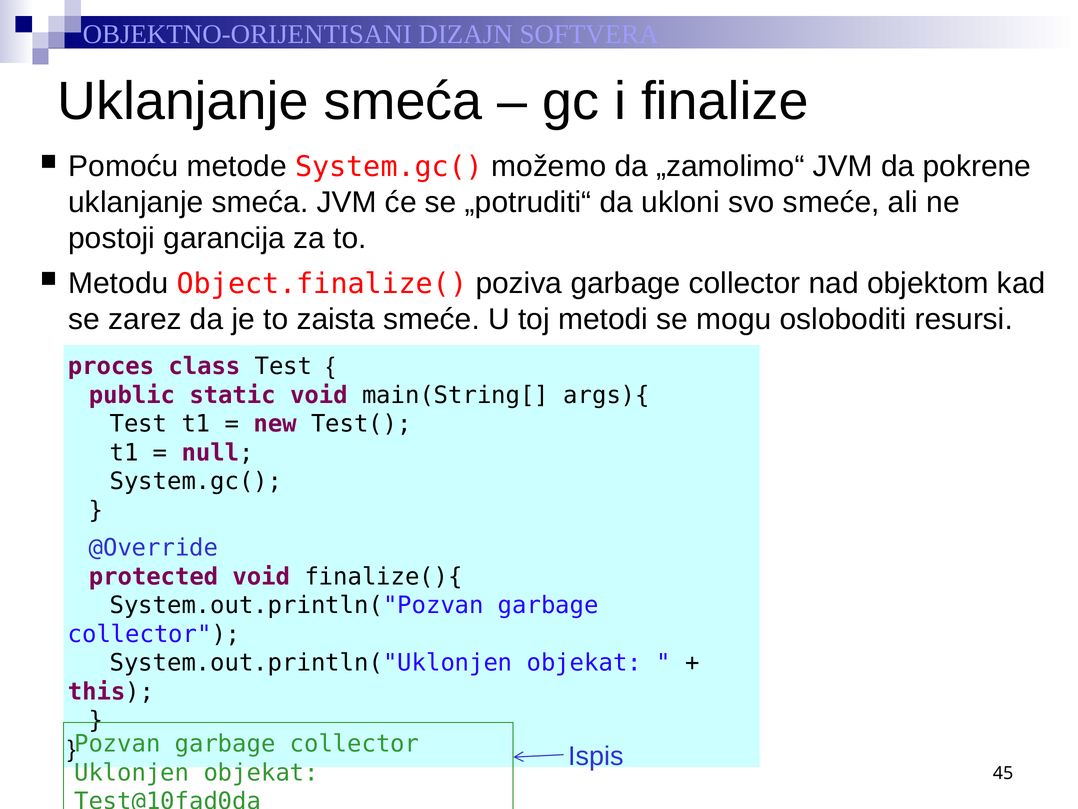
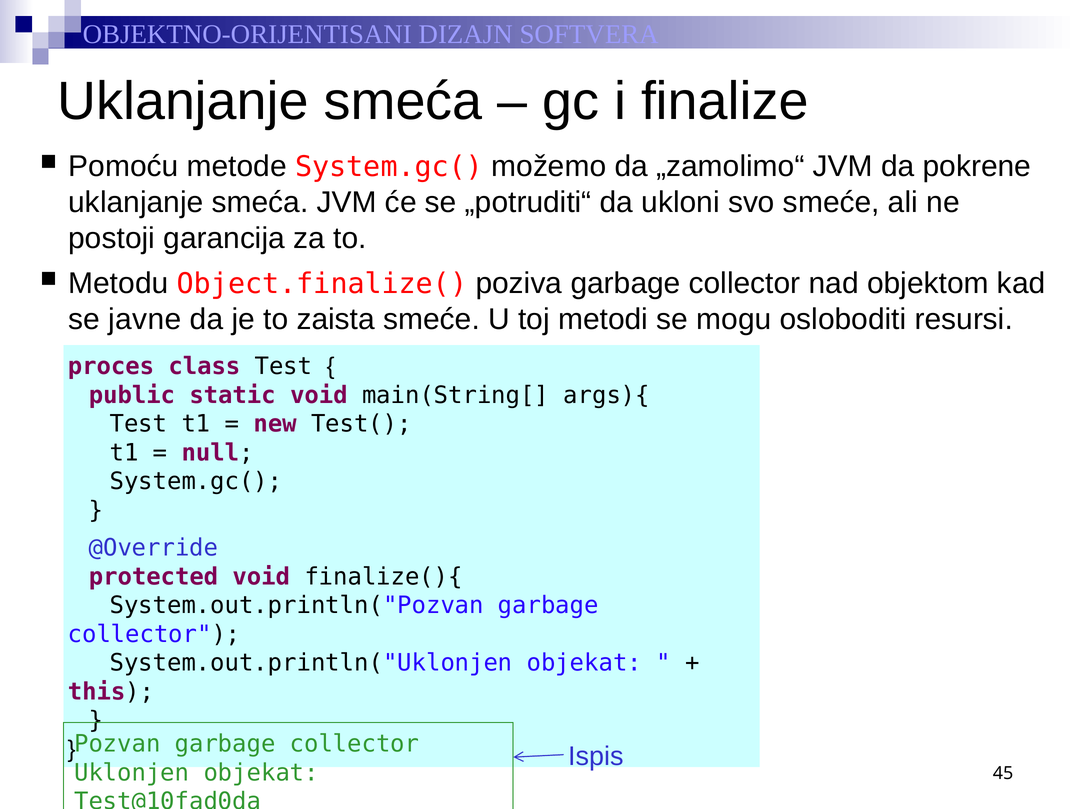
zarez: zarez -> javne (145, 319)
